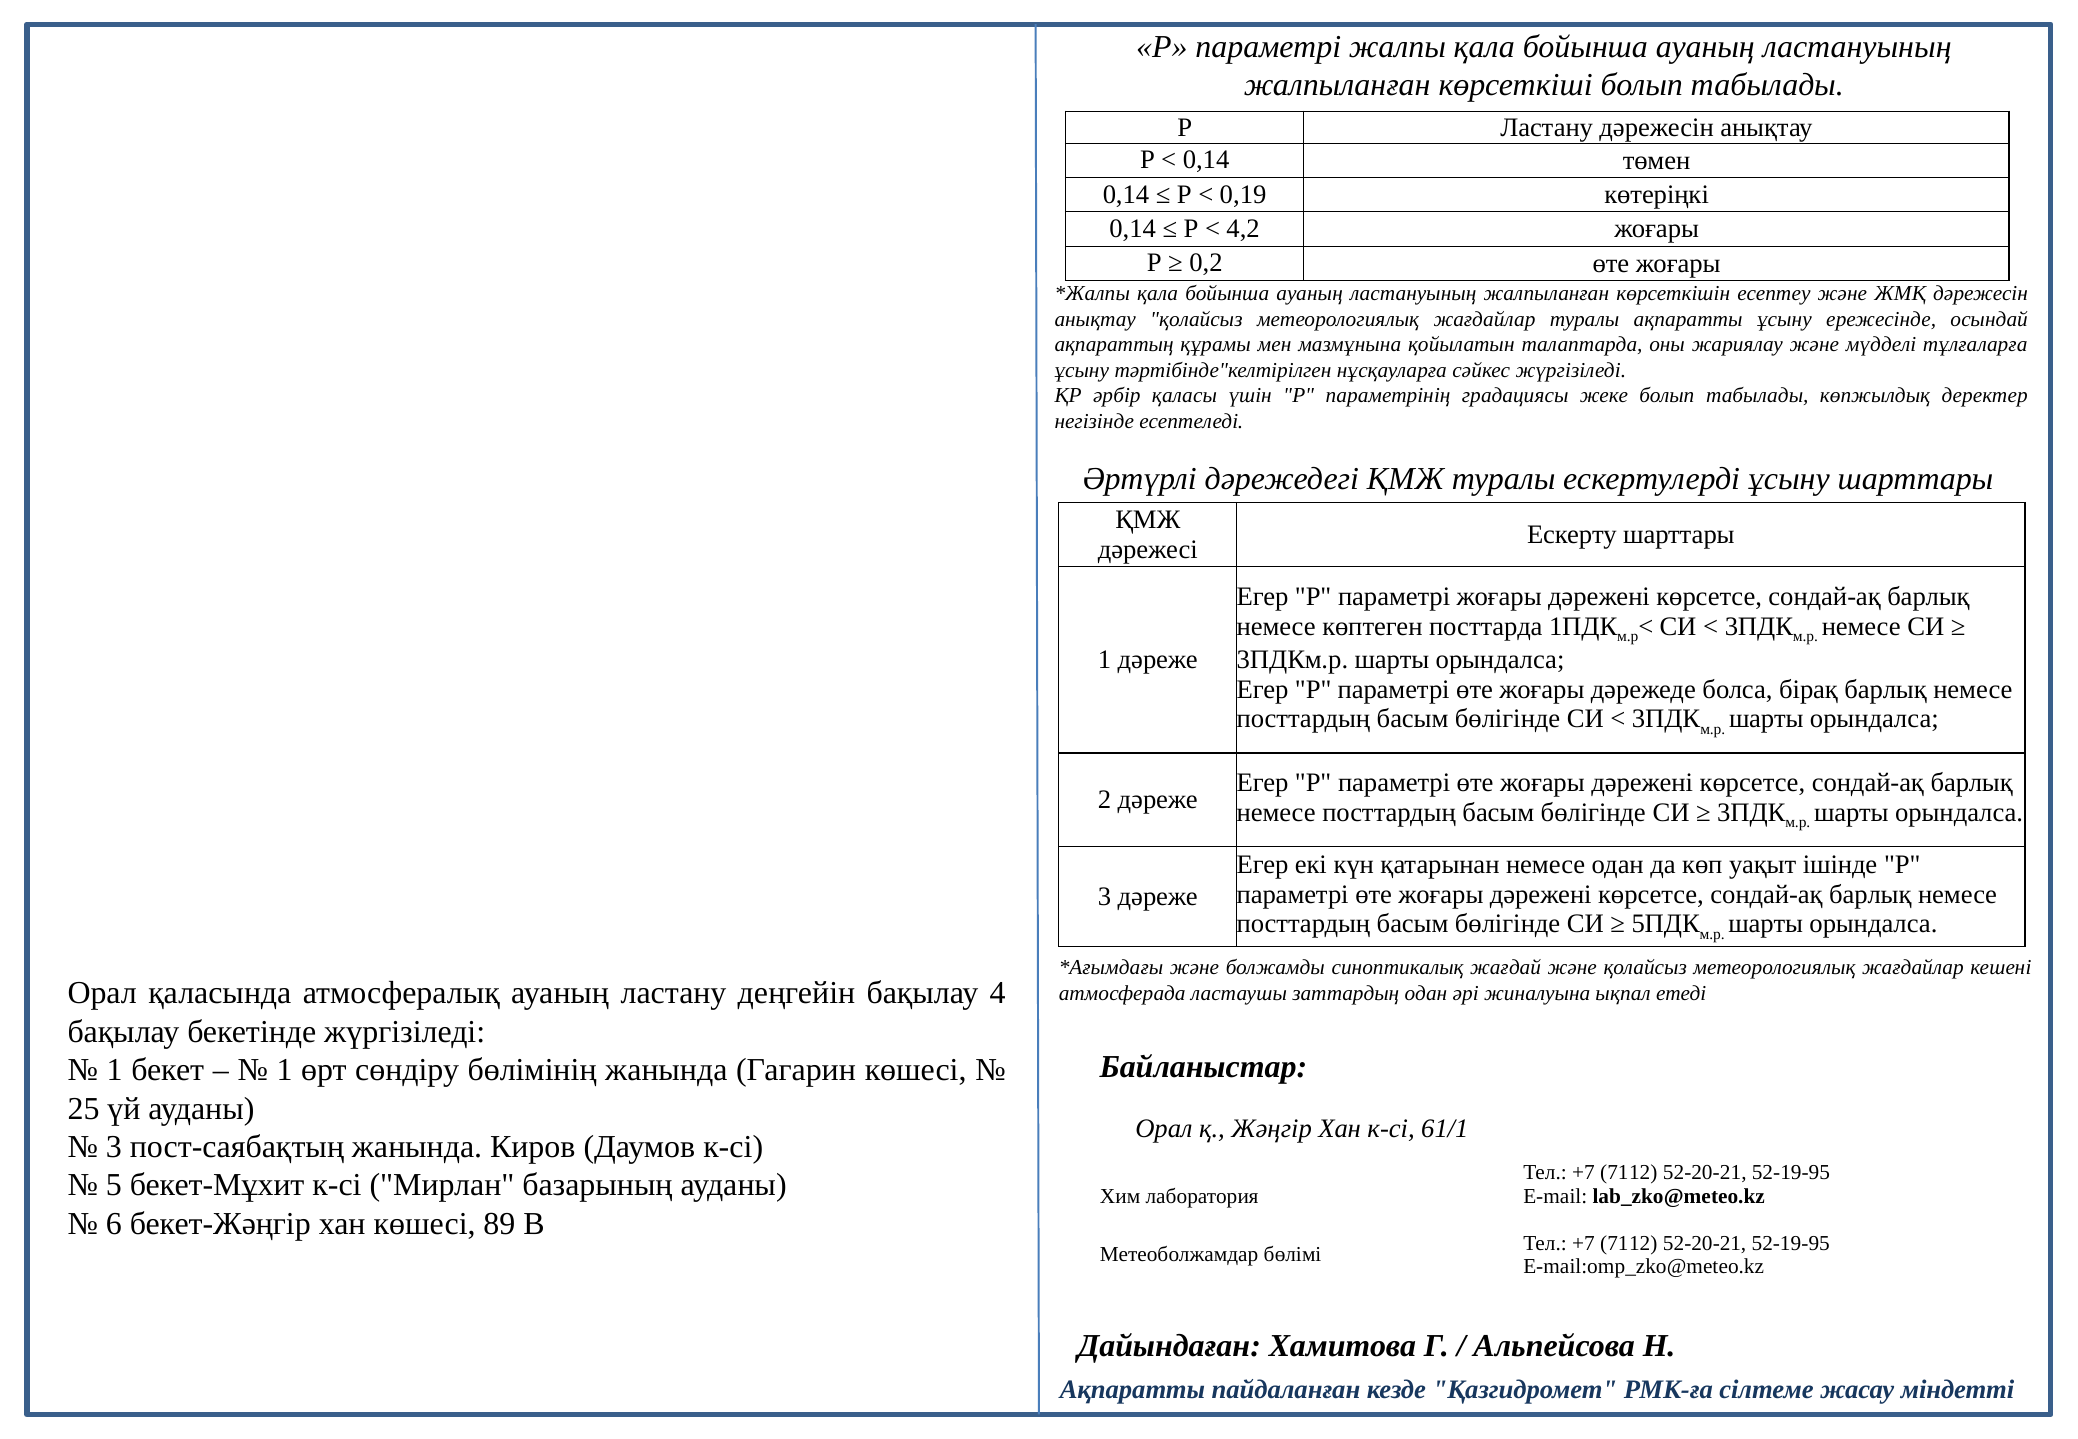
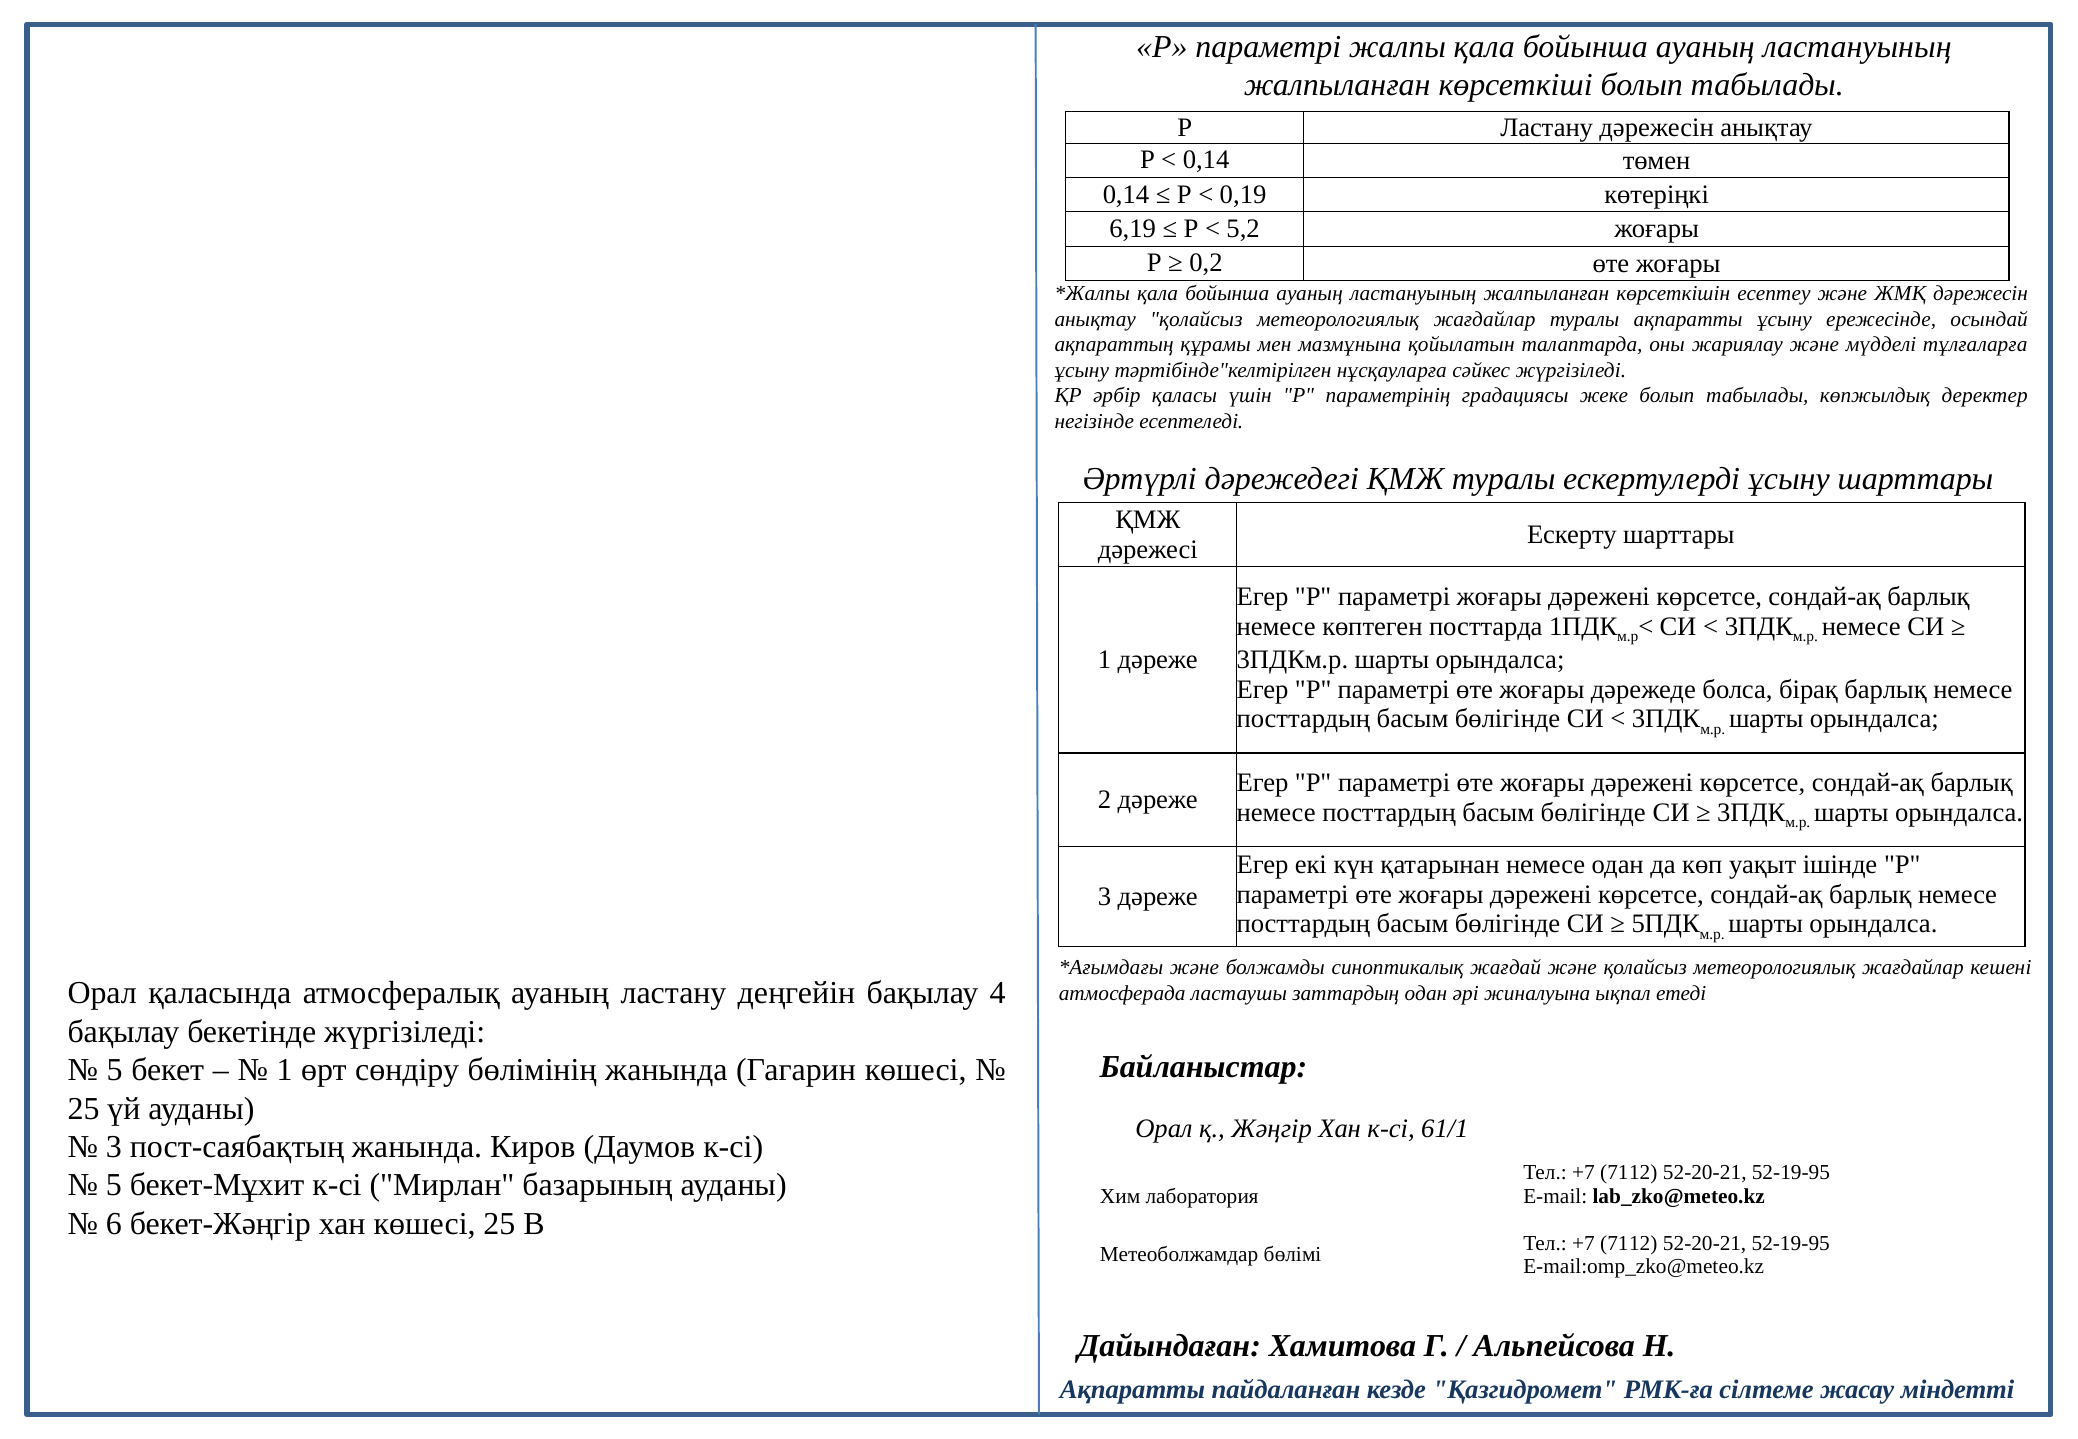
0,14: 0,14 -> 6,19 (1133, 229)
4,2: 4,2 -> 5,2 (1243, 229)
1: 1 -> 5 (115, 1070)
көшесі 89: 89 -> 25 (499, 1223)
